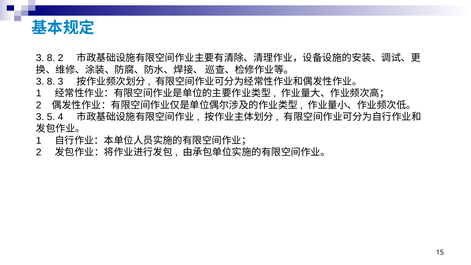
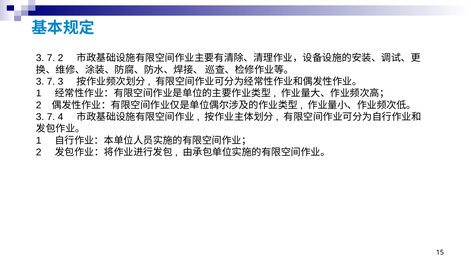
8: 8 -> 7 (51, 58)
8: 8 -> 7 (51, 82)
5: 5 -> 7 (51, 117)
